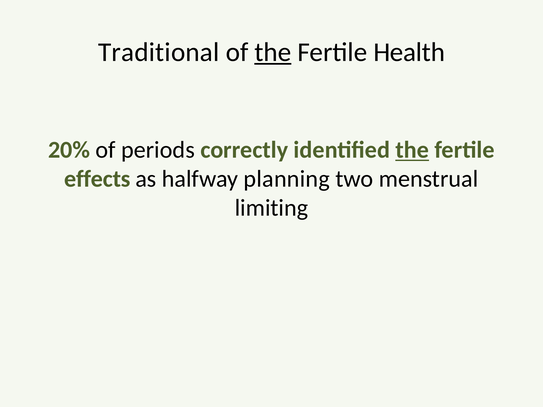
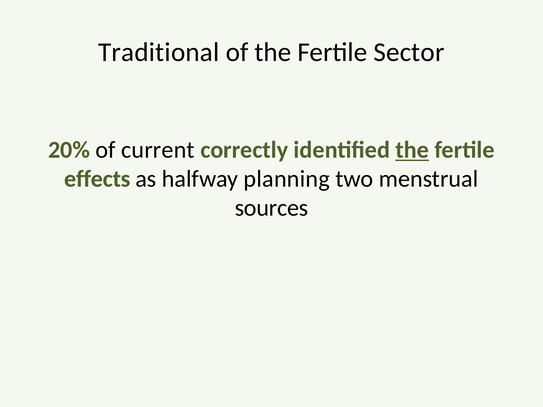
the underline: present -> none (273, 52)
Health: Health -> Sector (409, 52)
periods: periods -> current (158, 150)
limiting: limiting -> sources (272, 208)
